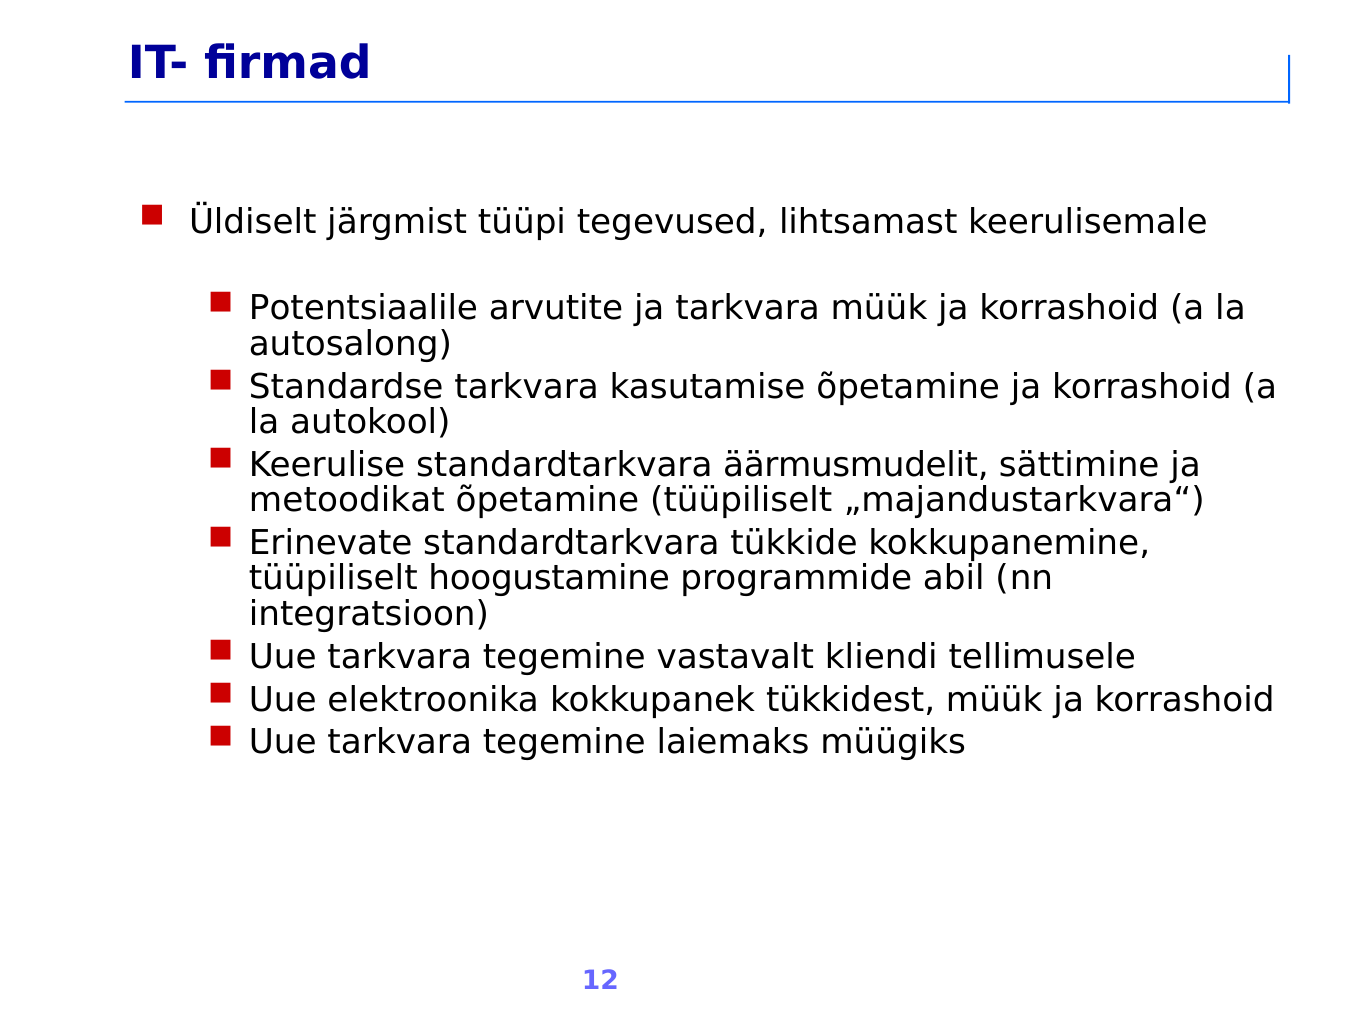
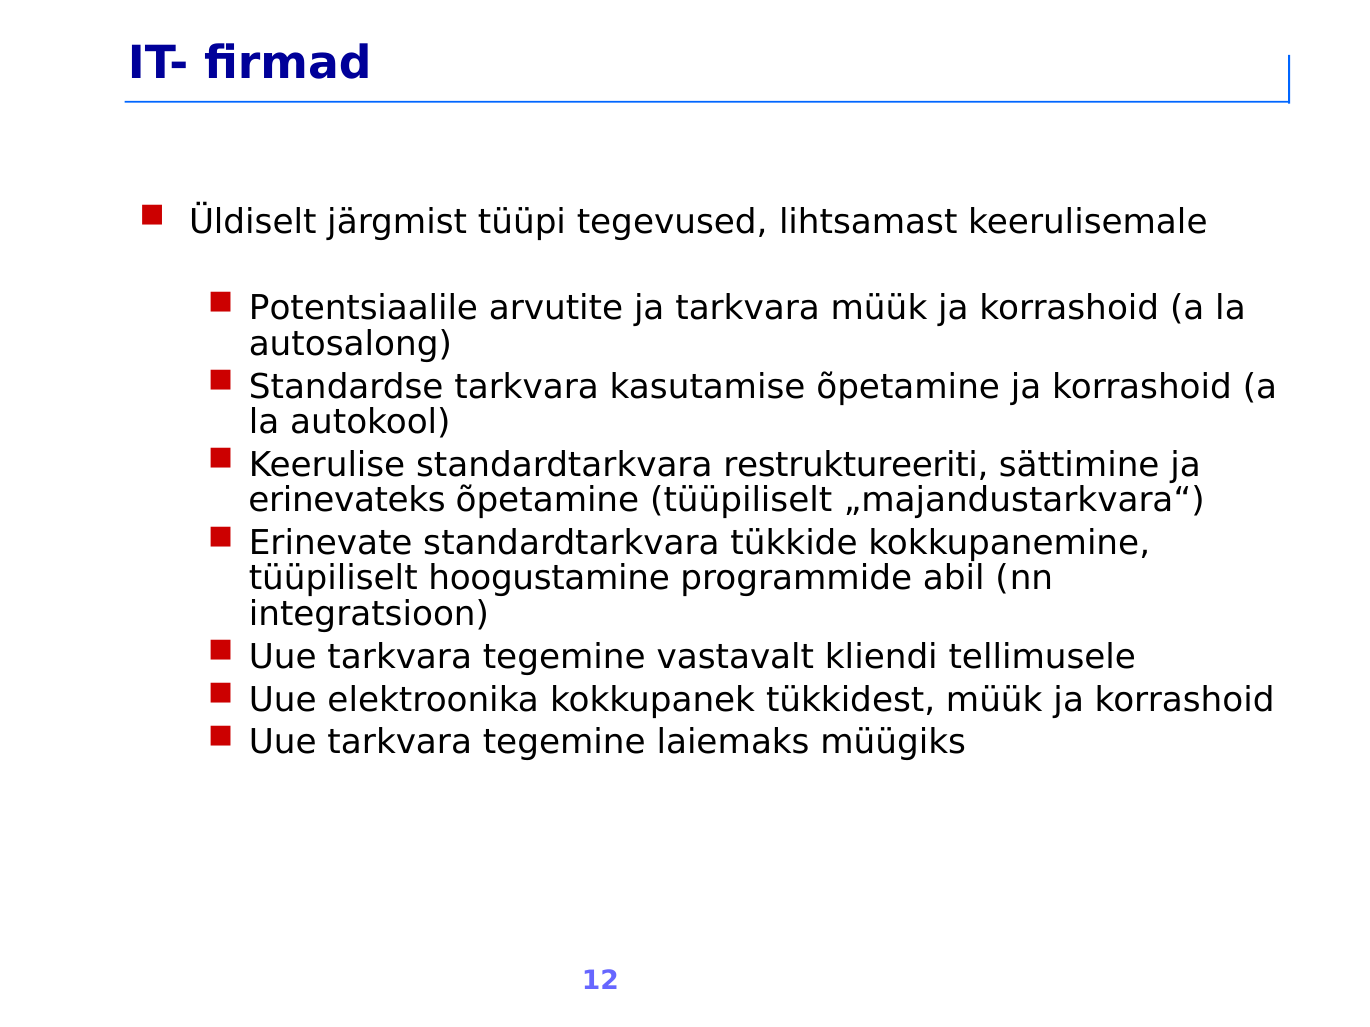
äärmusmudelit: äärmusmudelit -> restruktureeriti (856, 465)
metoodikat: metoodikat -> erinevateks (347, 501)
